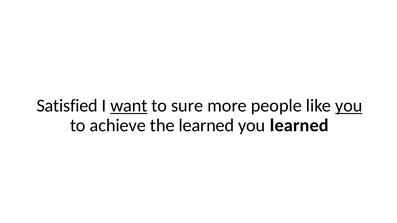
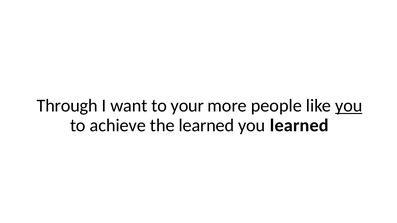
Satisfied: Satisfied -> Through (67, 106)
want underline: present -> none (129, 106)
sure: sure -> your (187, 106)
